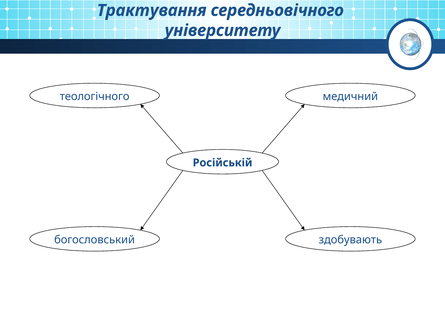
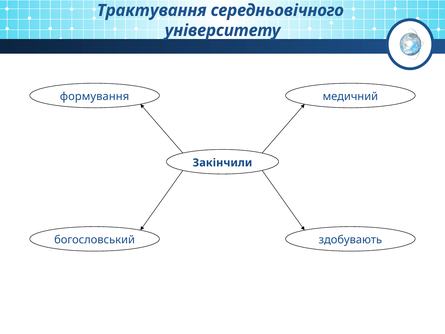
теологічного: теологічного -> формування (95, 96)
Російській: Російській -> Закінчили (222, 163)
